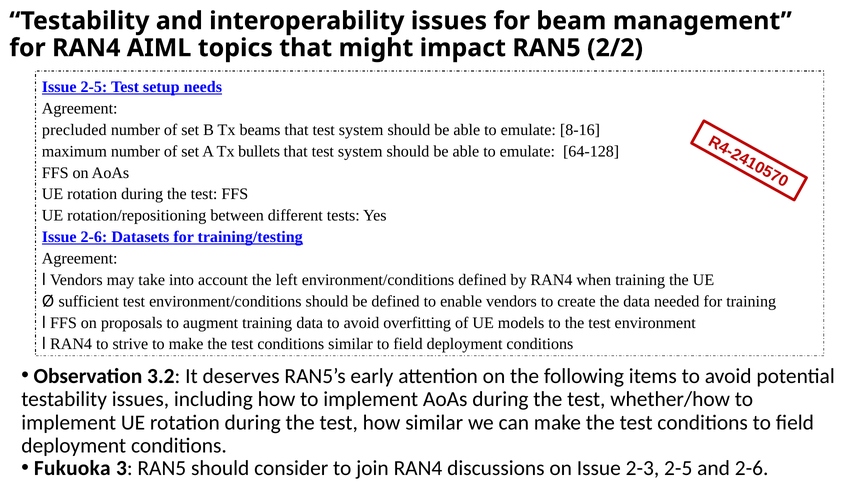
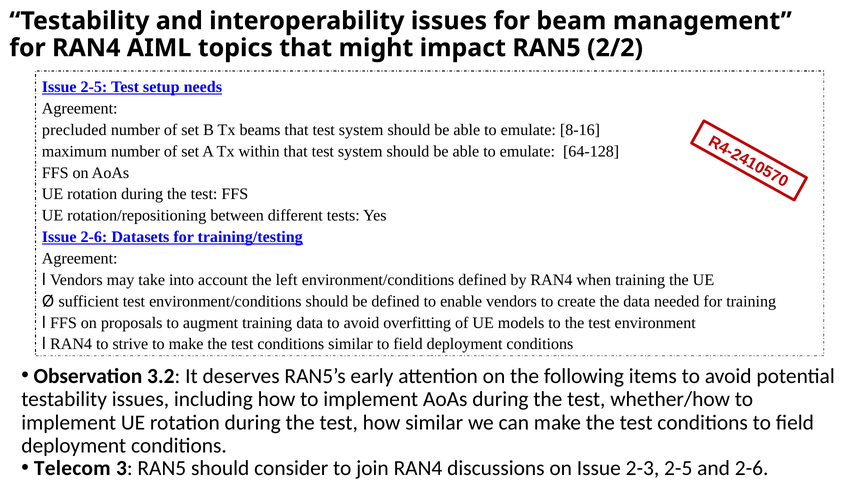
bullets: bullets -> within (259, 151)
Fukuoka: Fukuoka -> Telecom (72, 469)
